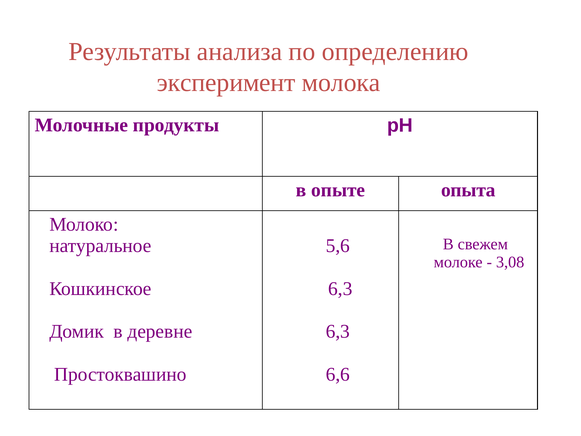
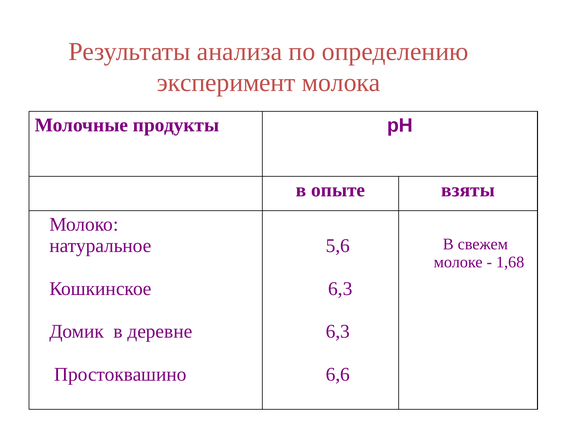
опыта: опыта -> взяты (468, 190)
3,08: 3,08 -> 1,68 (510, 262)
